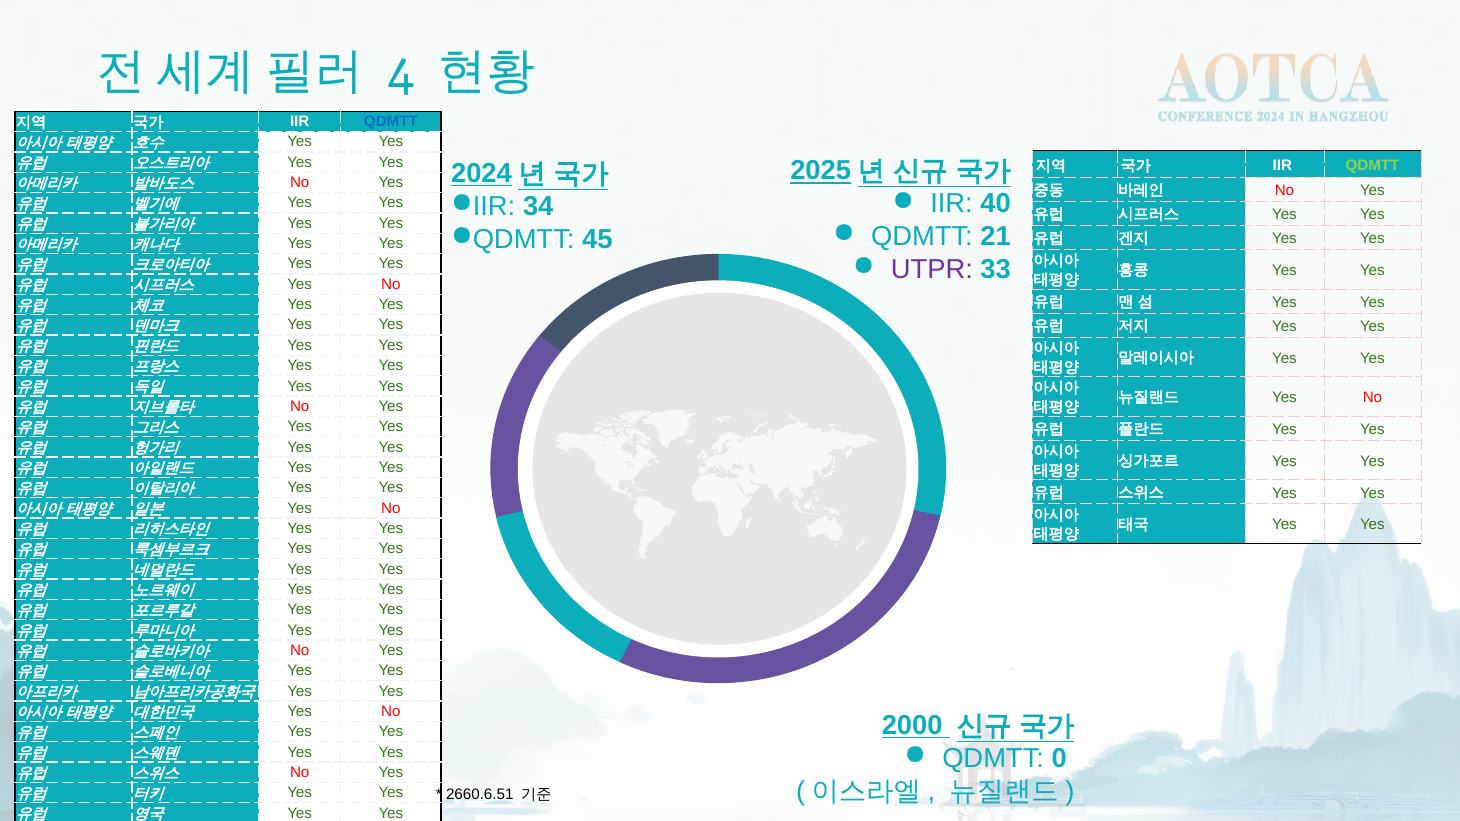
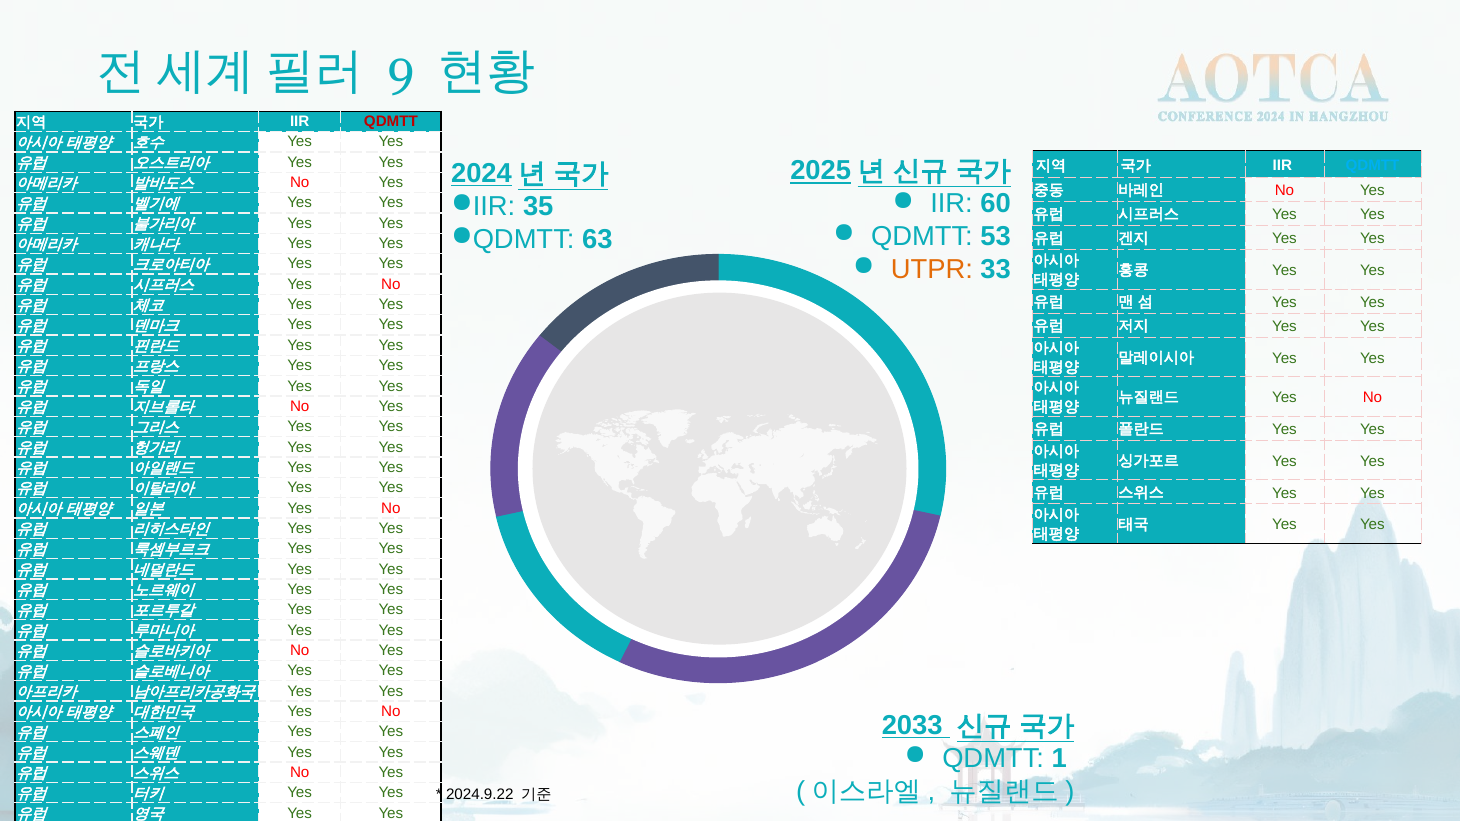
4: 4 -> 9 (401, 72)
QDMTT colour: blue -> red (391, 122)
QDMTT colour: light green -> light blue (1372, 165)
40: 40 -> 60 (996, 204)
34: 34 -> 35 (538, 206)
21: 21 -> 53 (996, 236)
45: 45 -> 63 (597, 239)
UTPR colour: purple -> orange (932, 269)
2000: 2000 -> 2033 (912, 726)
0: 0 -> 1 (1059, 759)
2660.6.51: 2660.6.51 -> 2024.9.22 (480, 795)
